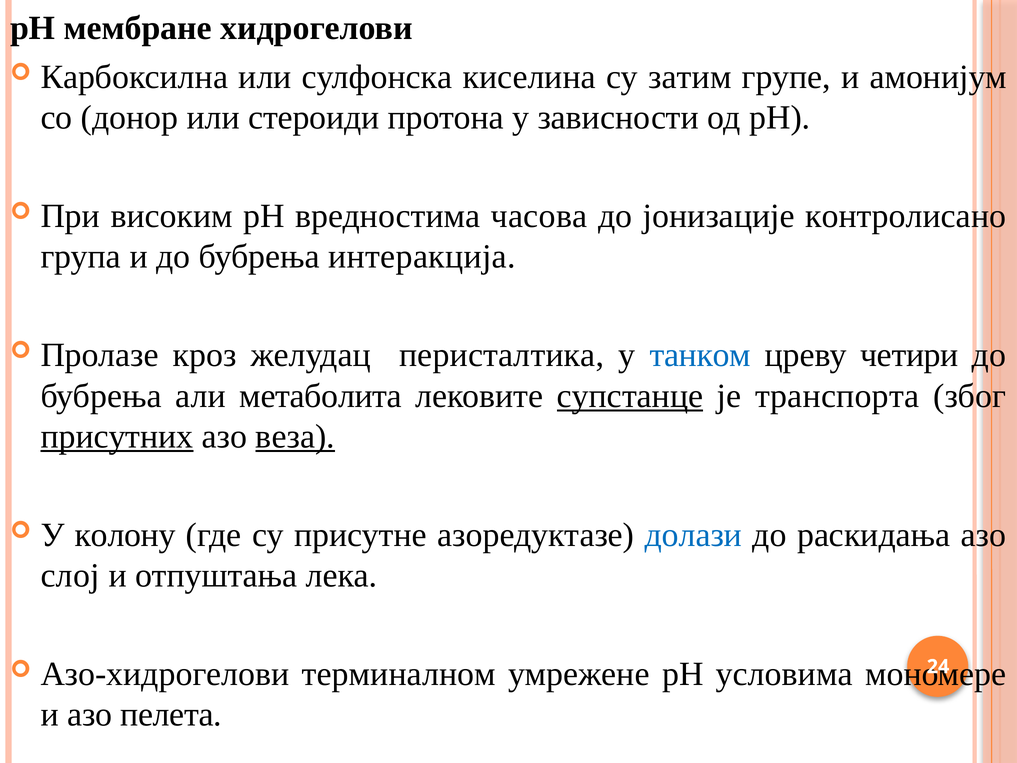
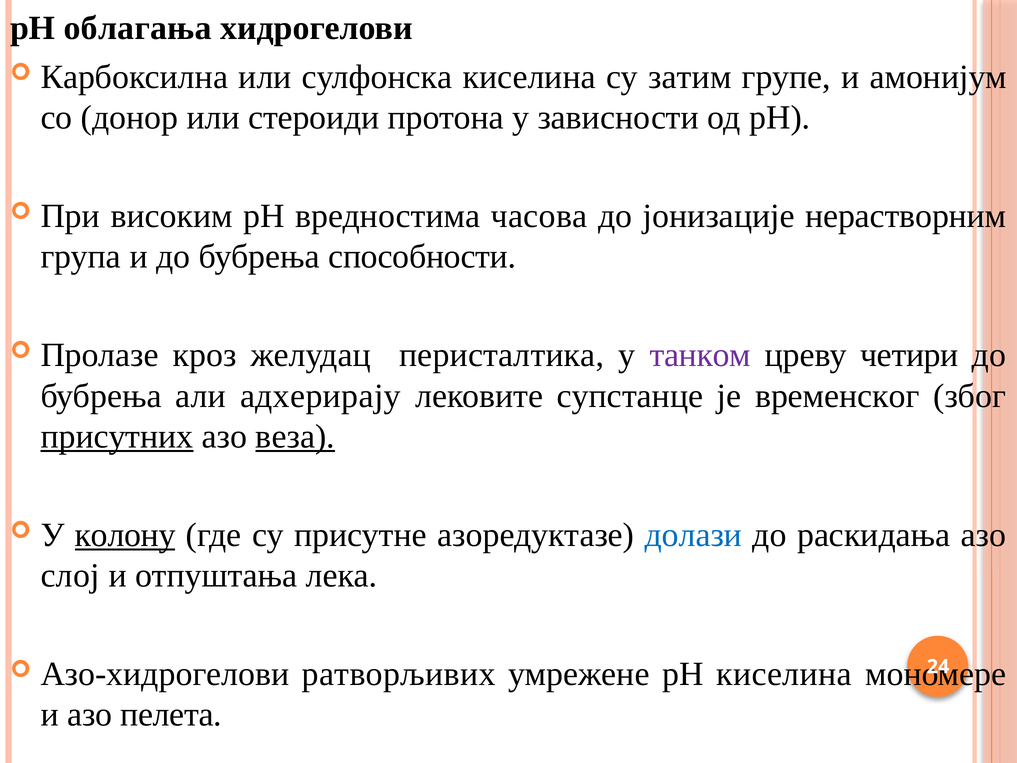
мембране: мембране -> облагања (138, 28)
контролисано: контролисано -> нерастворним (906, 216)
интеракција: интеракција -> способности (422, 257)
танком colour: blue -> purple (700, 355)
метаболита: метаболита -> адхерирају (320, 396)
супстанце underline: present -> none (630, 396)
транспорта: транспорта -> временског (837, 396)
колону underline: none -> present (125, 535)
терминалном: терминалном -> ратворљивих (399, 674)
pH условима: условима -> киселина (784, 674)
